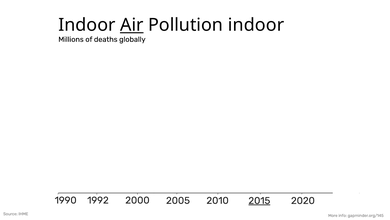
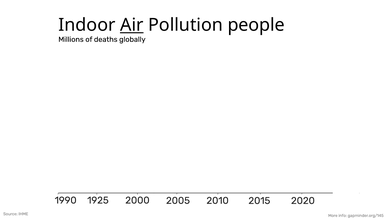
Pollution indoor: indoor -> people (256, 25)
1992: 1992 -> 1925 (98, 200)
2015 underline: present -> none (259, 200)
